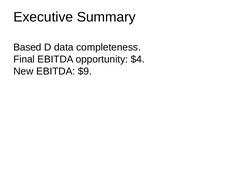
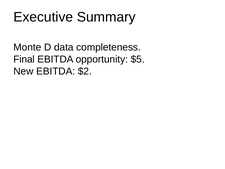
Based: Based -> Monte (27, 47)
$4: $4 -> $5 (138, 59)
$9: $9 -> $2 (85, 71)
